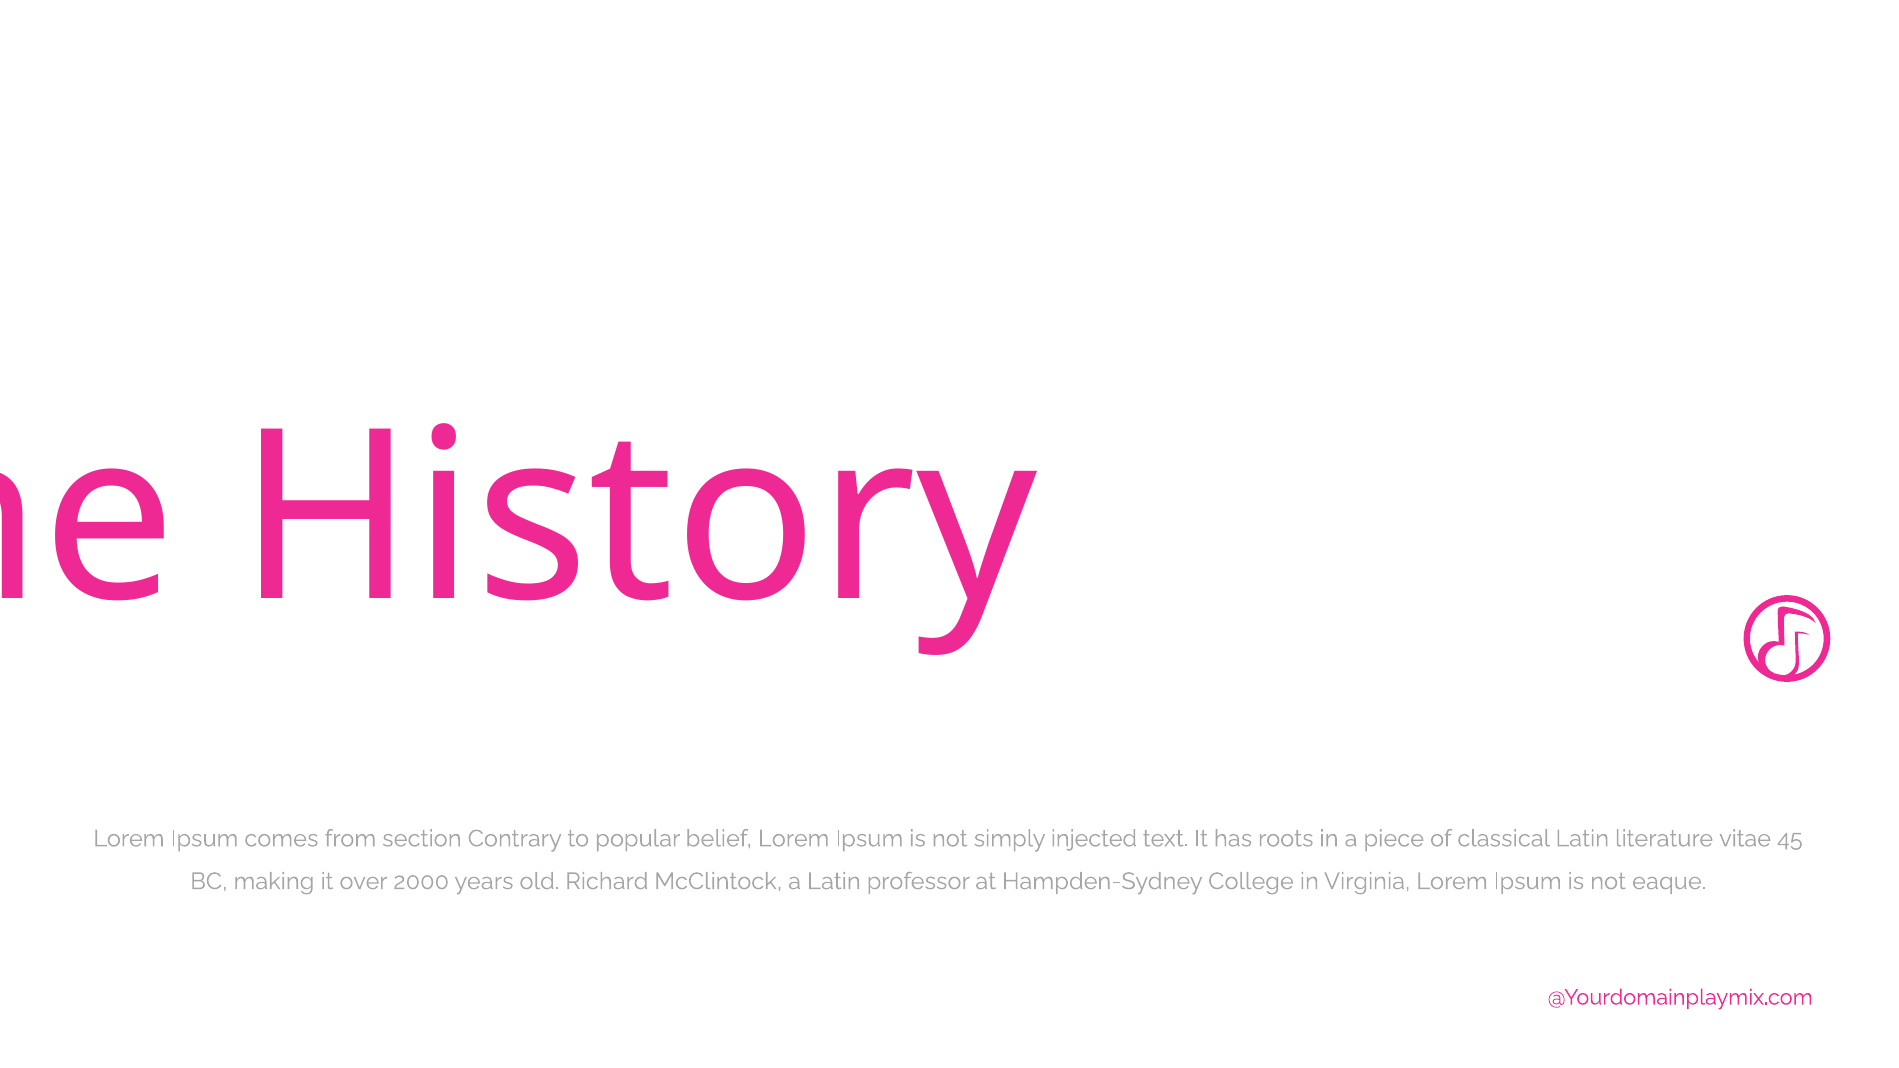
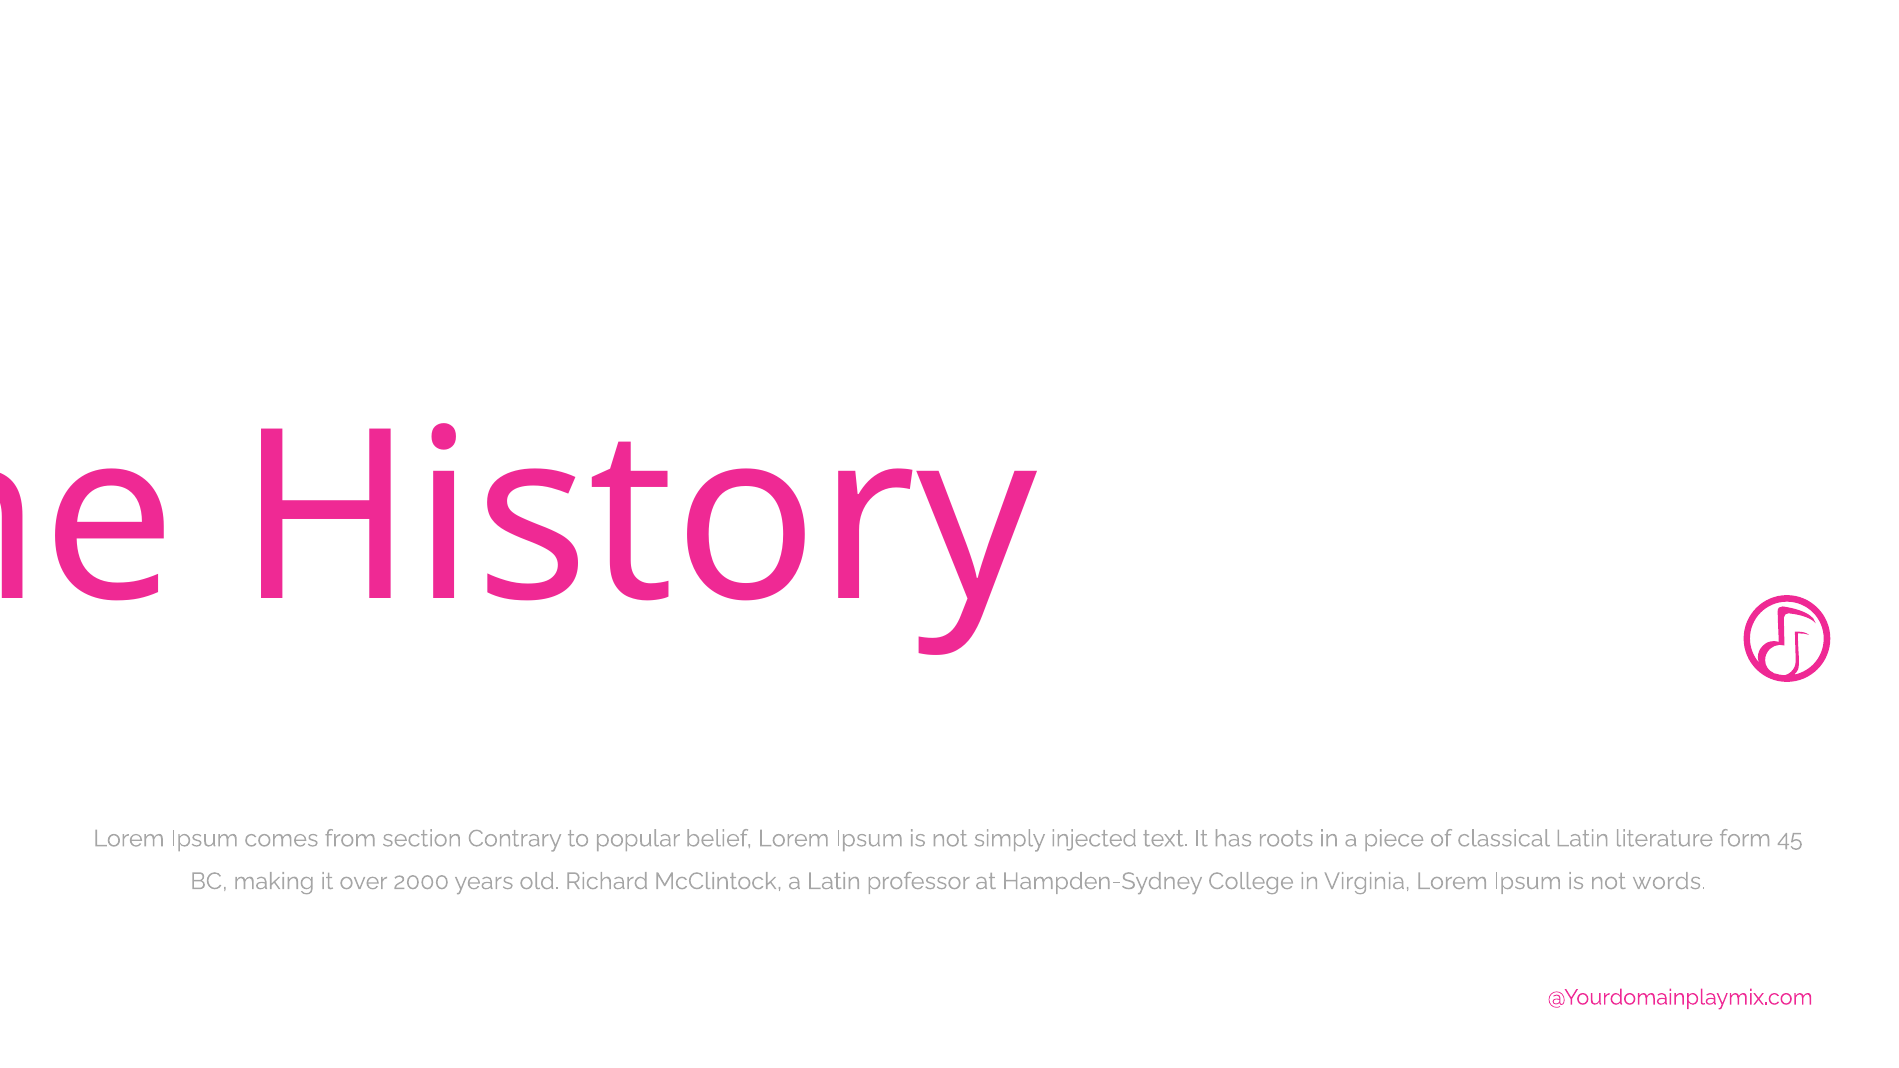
vitae: vitae -> form (1745, 839)
eaque: eaque -> words (1669, 881)
